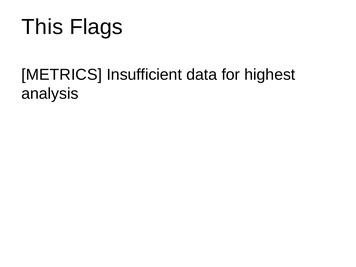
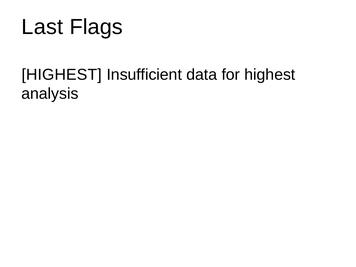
This: This -> Last (42, 27)
METRICS: METRICS -> HIGHEST (62, 75)
